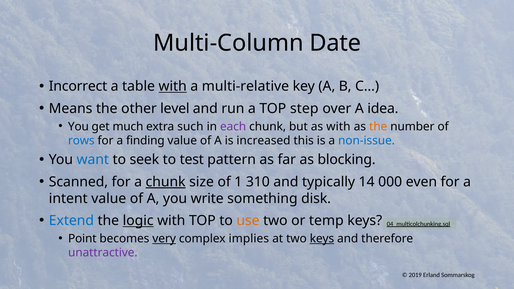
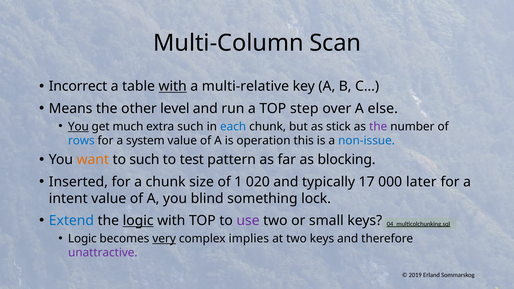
Date: Date -> Scan (335, 43)
idea: idea -> else (383, 109)
You underline: none -> present (78, 127)
each colour: purple -> blue (233, 127)
as with: with -> stick (338, 127)
the colour: orange -> purple (378, 127)
finding: finding -> system (145, 141)
increased: increased -> operation (264, 141)
want colour: blue -> orange (93, 160)
to seek: seek -> such (144, 160)
Scanned: Scanned -> Inserted (78, 182)
chunk underline: present -> none (166, 182)
310: 310 -> 020 (258, 182)
14: 14 -> 17 (367, 182)
even: even -> later (421, 182)
write: write -> blind (207, 199)
disk: disk -> lock (316, 199)
use colour: orange -> purple (248, 221)
temp: temp -> small (326, 221)
Point: Point -> Logic (82, 239)
keys underline: present -> none (322, 239)
